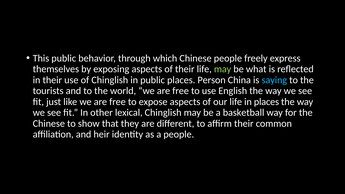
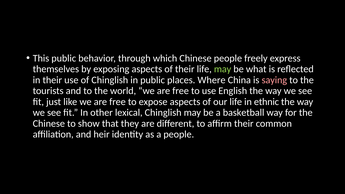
Person: Person -> Where (212, 80)
saying colour: light blue -> pink (274, 80)
in places: places -> ethnic (266, 102)
